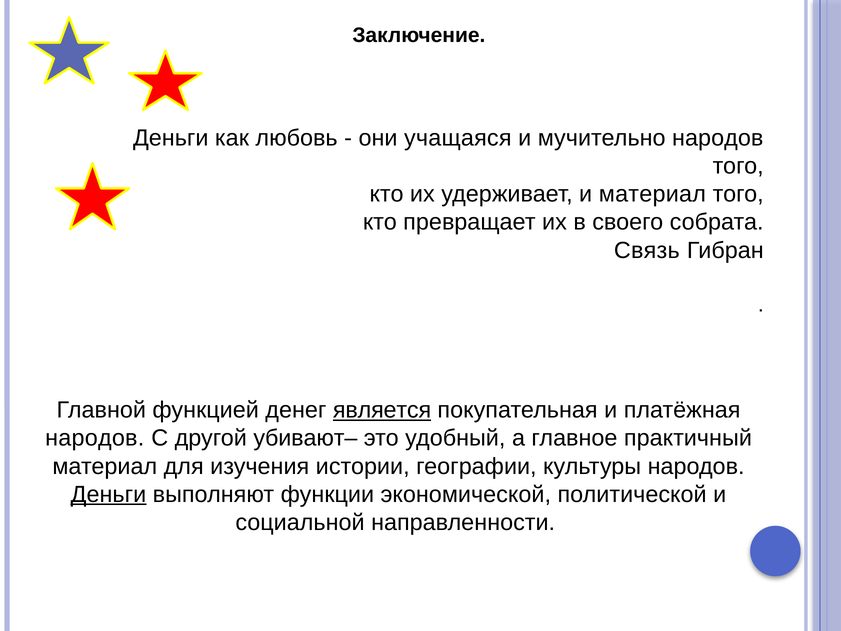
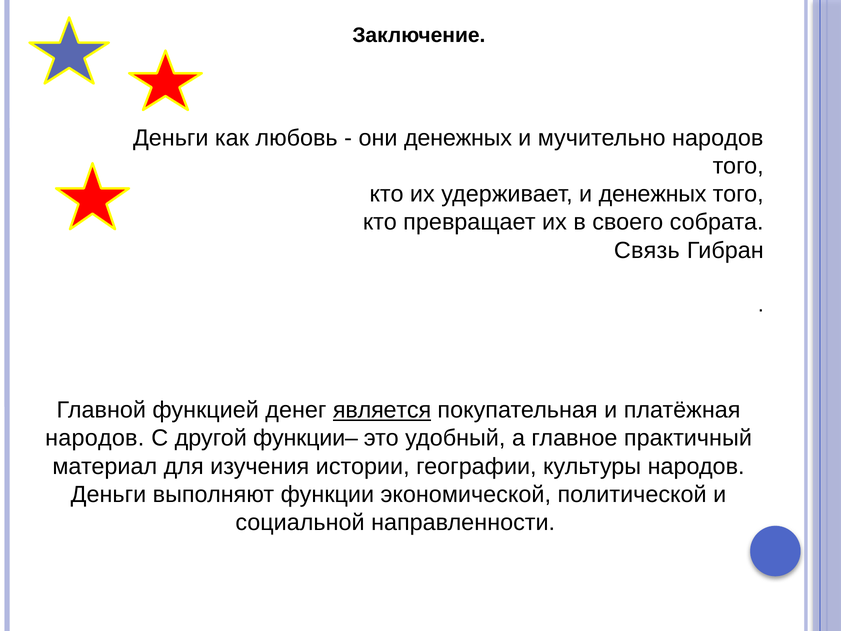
они учащаяся: учащаяся -> денежных (458, 138)
и материал: материал -> денежных (653, 194)
убивают–: убивают– -> функции– (306, 438)
Деньги underline: present -> none (108, 494)
